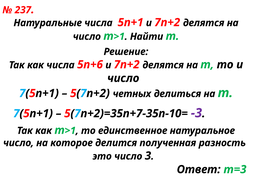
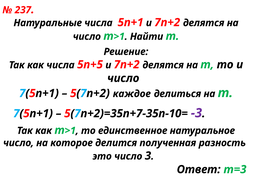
5п+6: 5п+6 -> 5п+5 (90, 64)
четных: четных -> каждое (132, 93)
